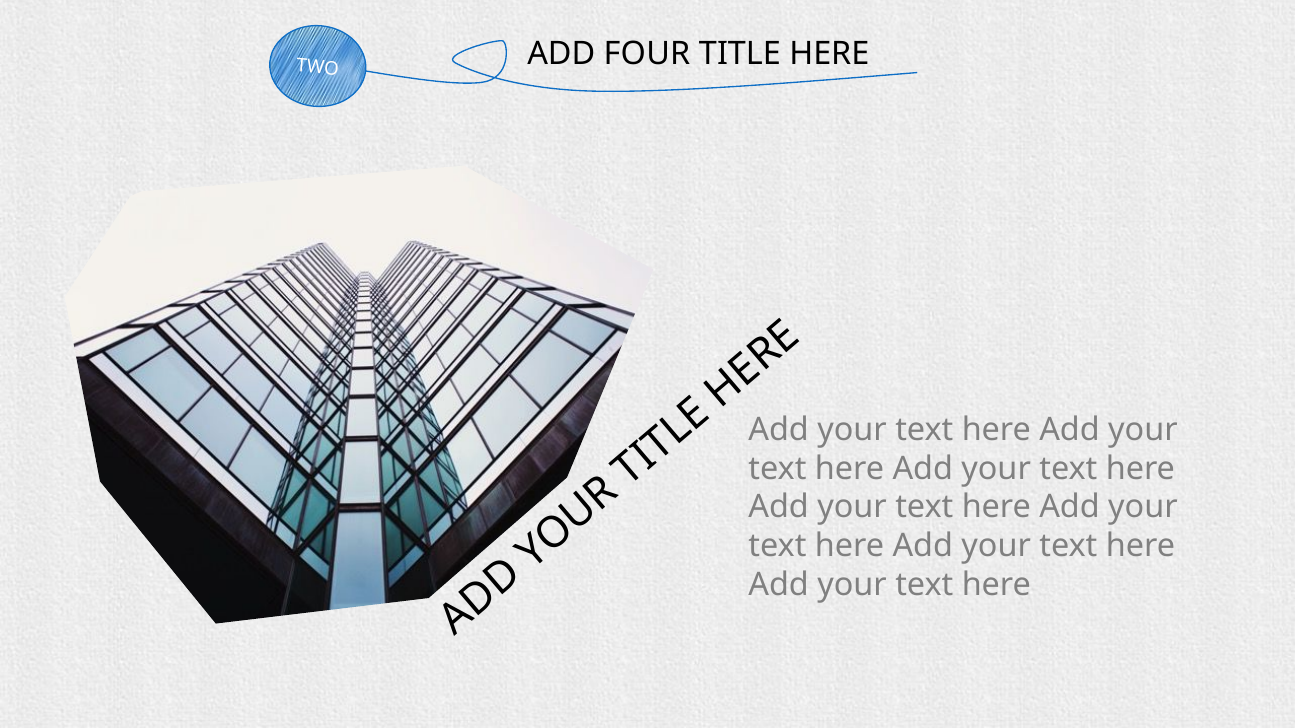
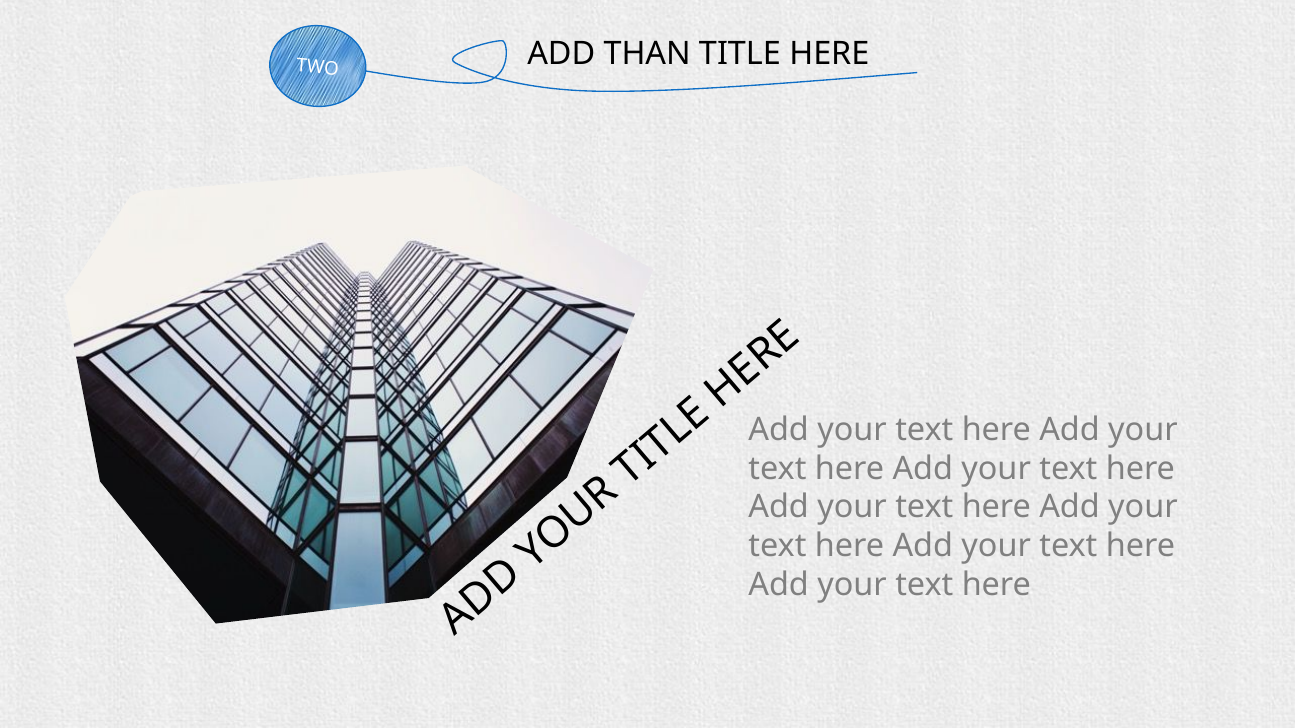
FOUR: FOUR -> THAN (647, 54)
